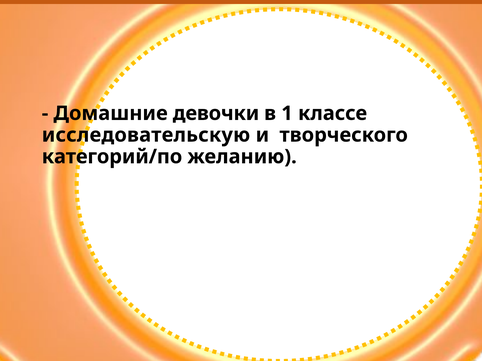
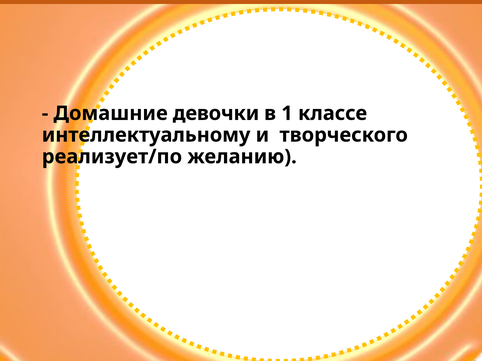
исследовательскую: исследовательскую -> интеллектуальному (146, 135)
категорий/по: категорий/по -> реализует/по (112, 157)
